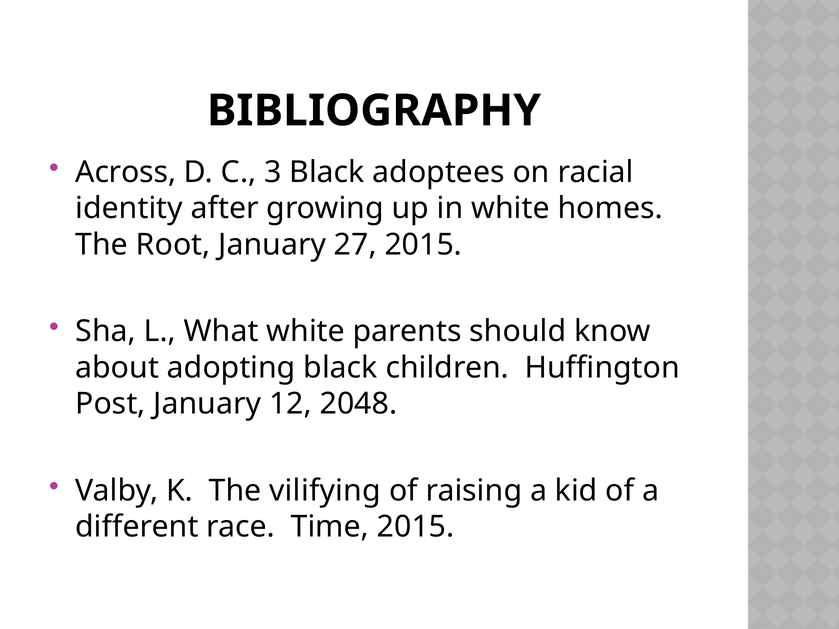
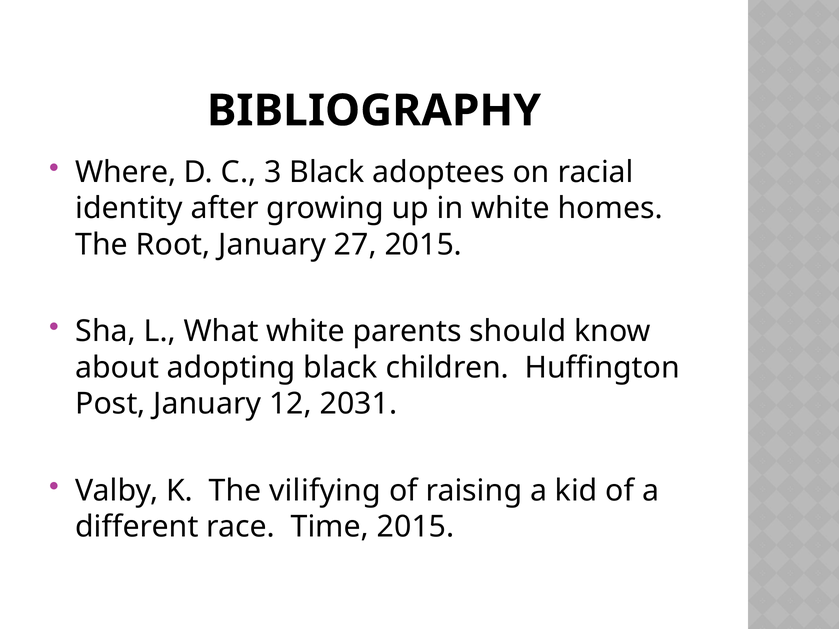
Across: Across -> Where (126, 172)
2048: 2048 -> 2031 (358, 404)
